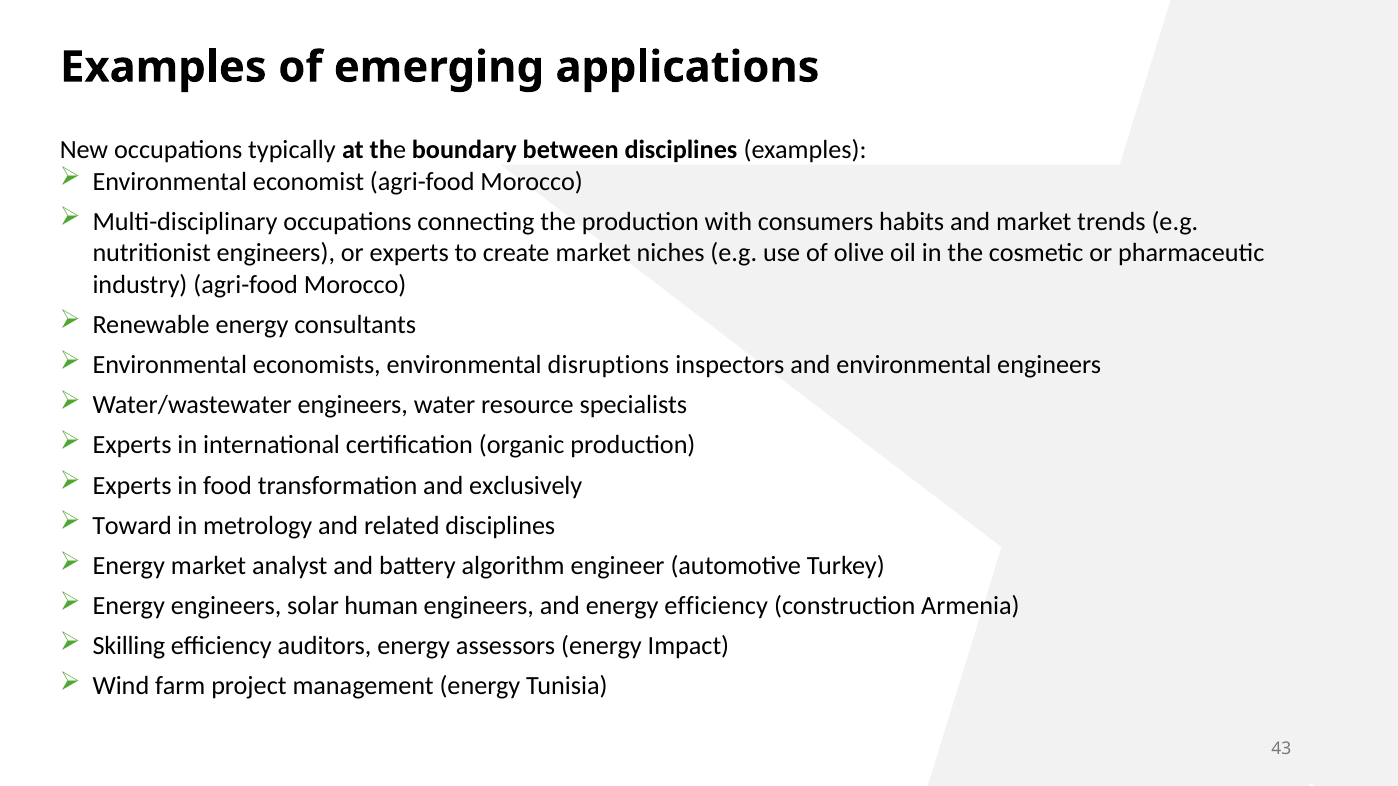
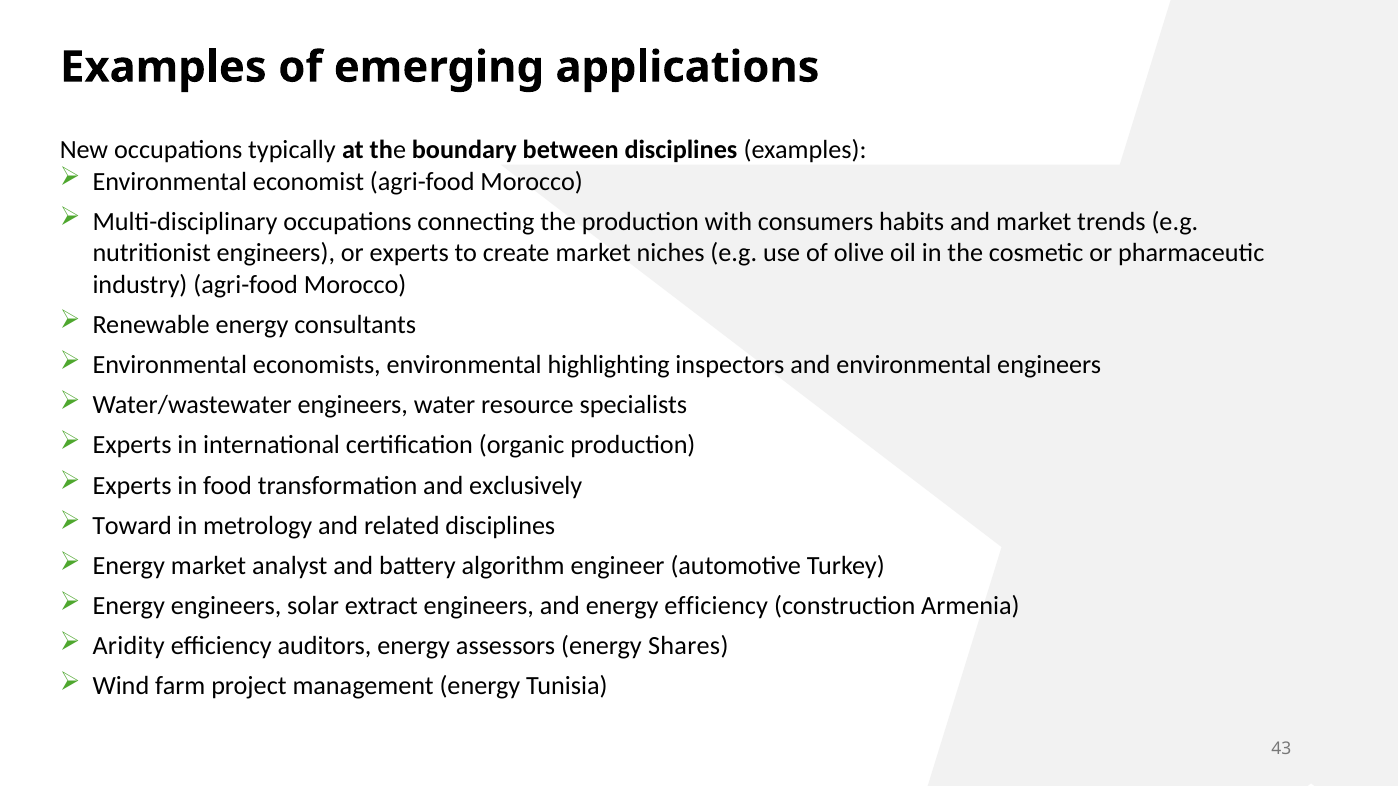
disruptions: disruptions -> highlighting (609, 365)
human: human -> extract (381, 606)
Skilling: Skilling -> Aridity (129, 646)
Impact: Impact -> Shares (688, 646)
